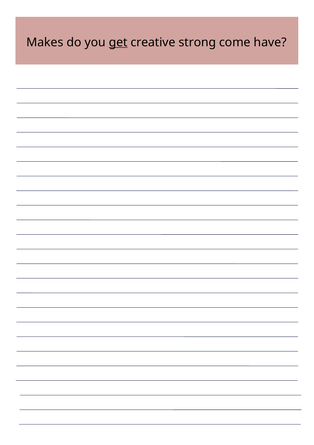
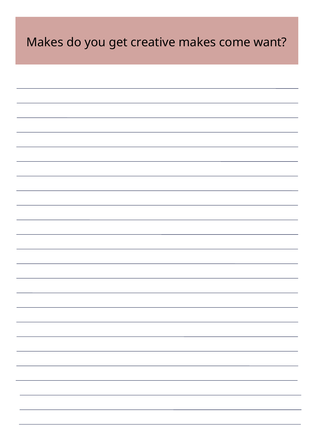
get underline: present -> none (118, 42)
creative strong: strong -> makes (197, 42)
have: have -> want (270, 42)
